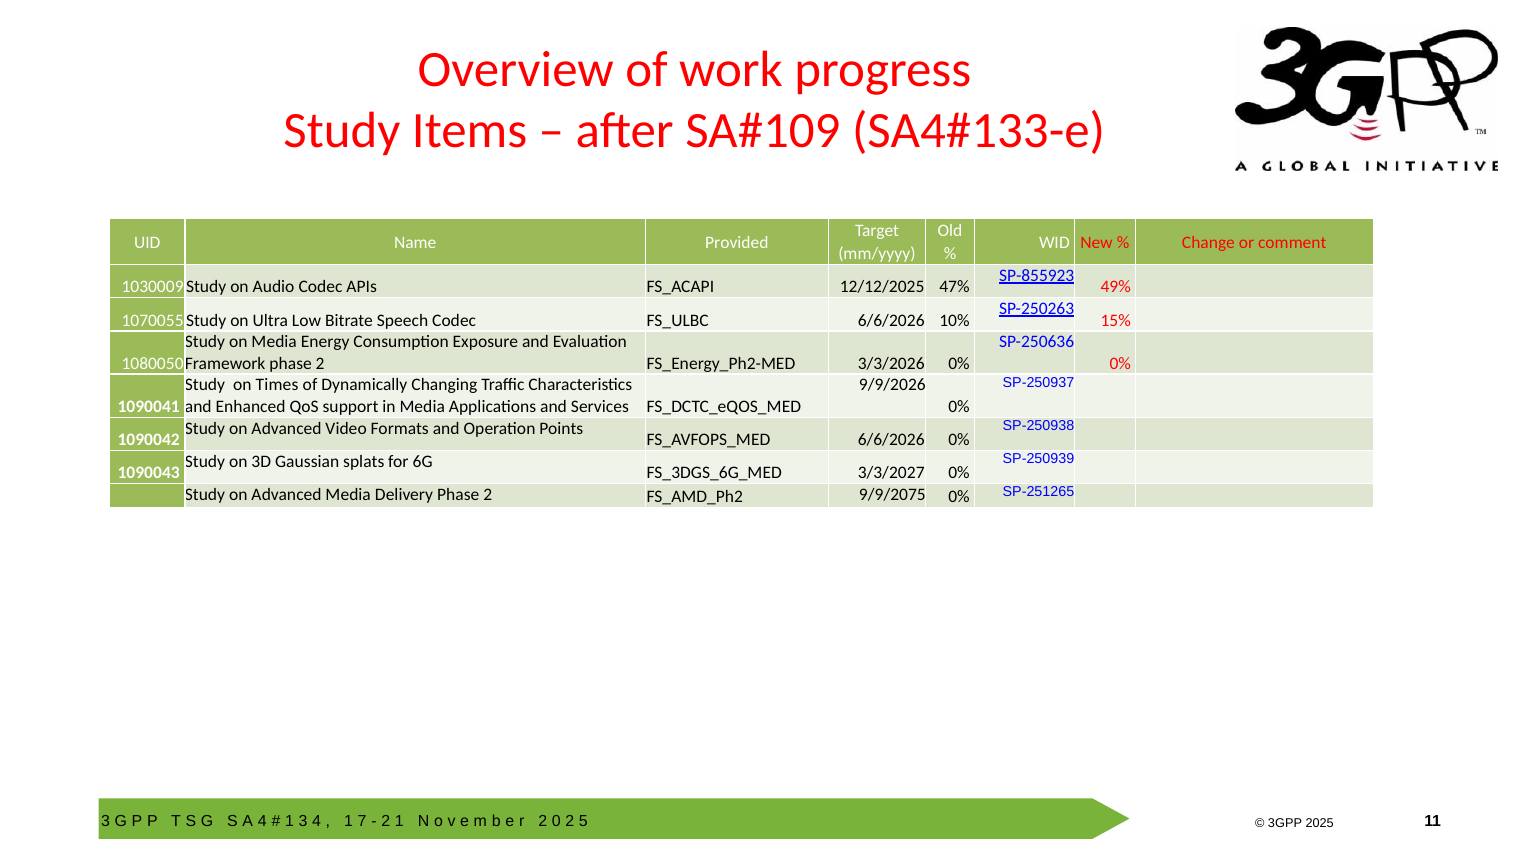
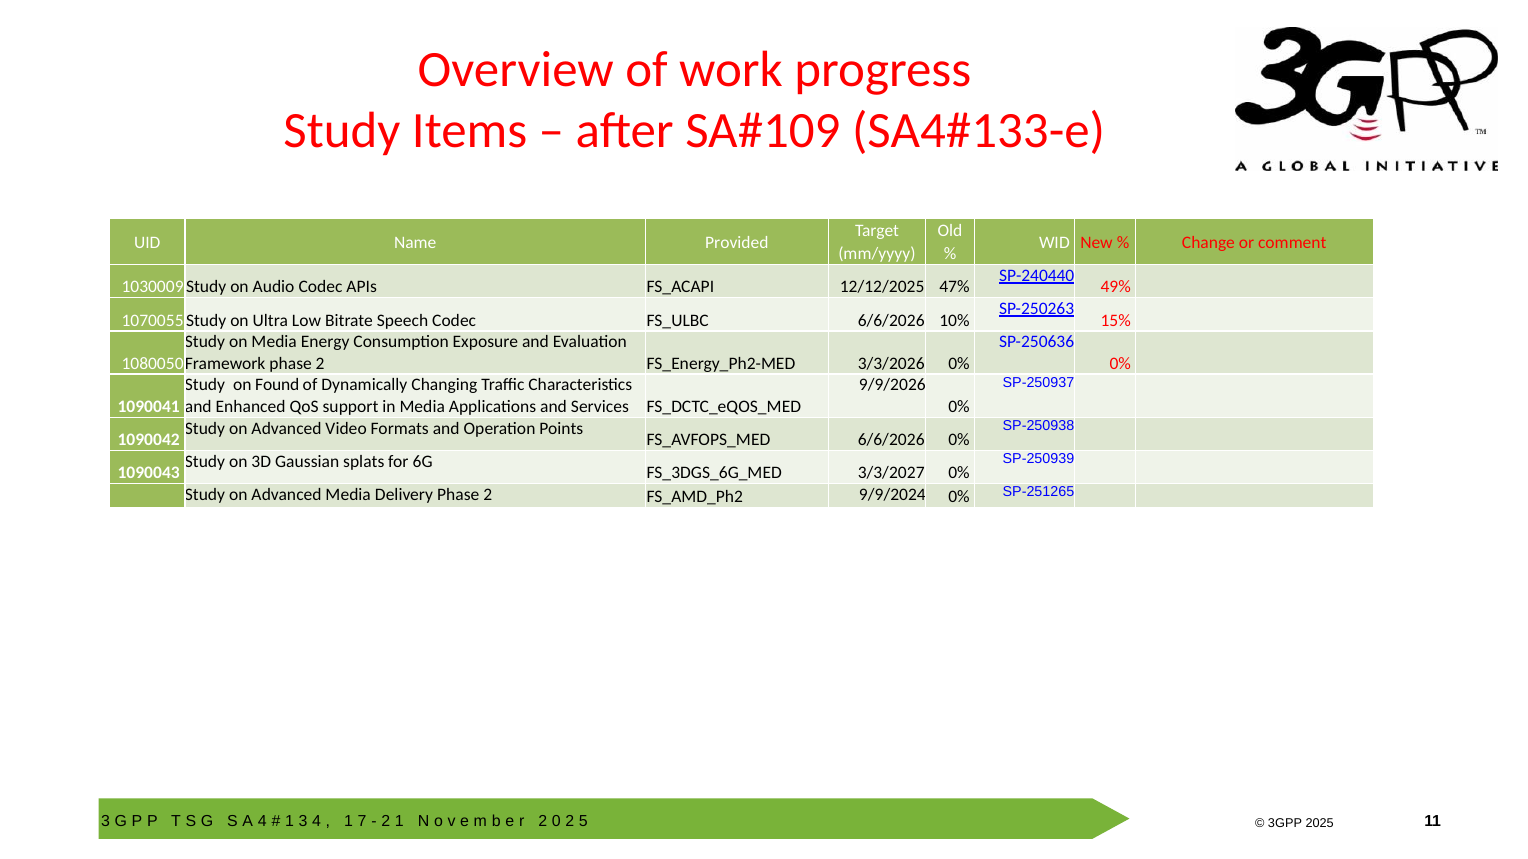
SP-855923: SP-855923 -> SP-240440 (1037, 276)
Times: Times -> Found (277, 385)
9/9/2075: 9/9/2075 -> 9/9/2024 (892, 495)
